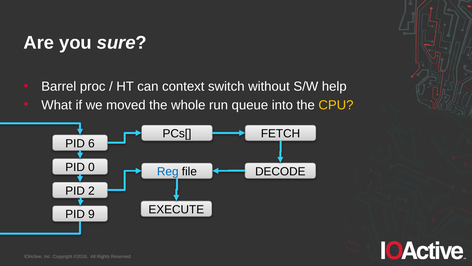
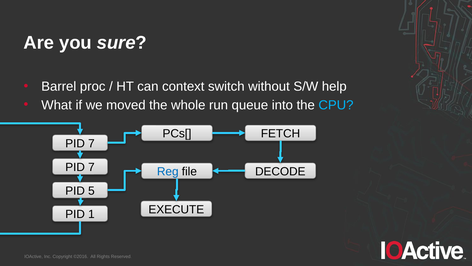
CPU colour: yellow -> light blue (336, 105)
6: 6 -> 7 (91, 143)
0: 0 -> 7 (91, 167)
2: 2 -> 5 (91, 191)
9: 9 -> 1 (91, 214)
